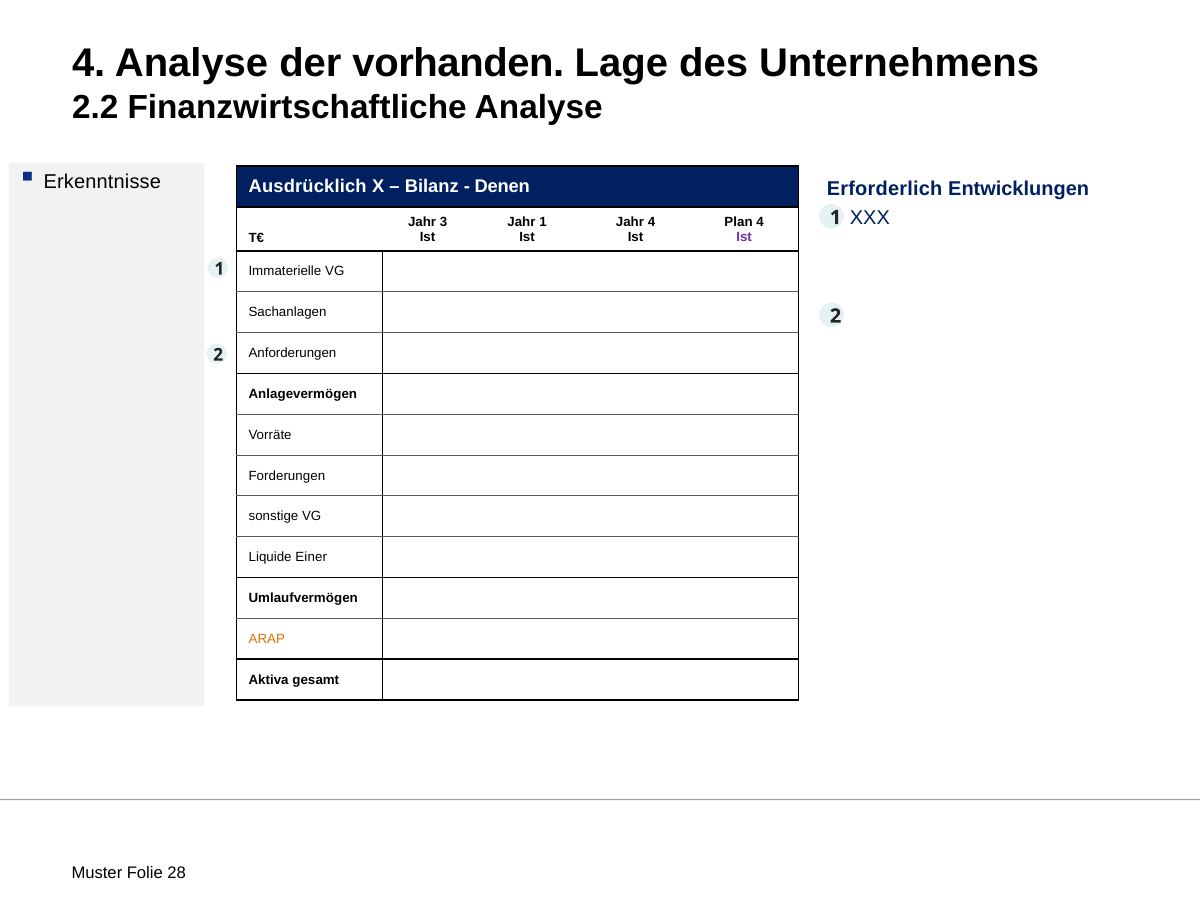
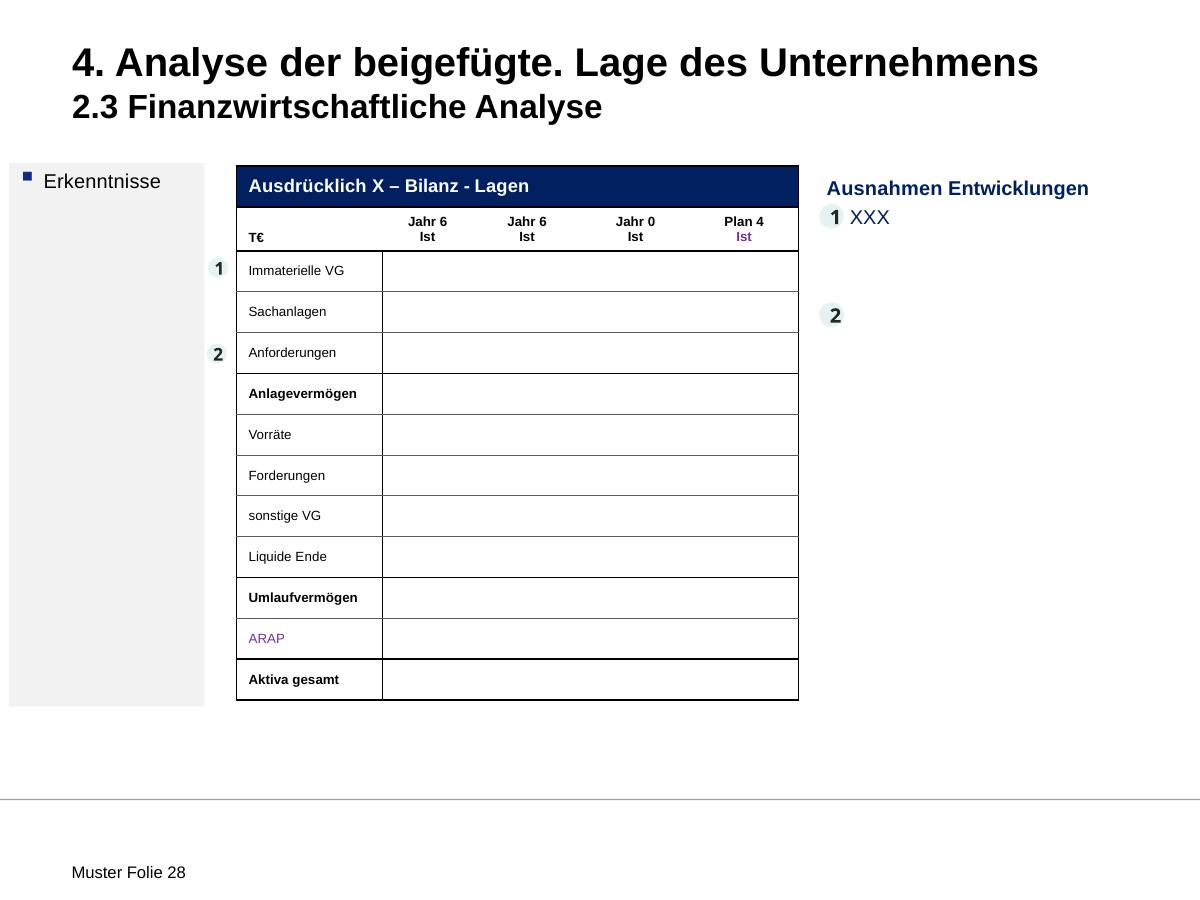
vorhanden: vorhanden -> beigefügte (458, 64)
2.2: 2.2 -> 2.3 (95, 107)
Denen: Denen -> Lagen (502, 187)
Erforderlich: Erforderlich -> Ausnahmen (885, 189)
3: 3 -> 6 (444, 222)
1: 1 -> 6 (543, 222)
Jahr 4: 4 -> 0 (652, 222)
Einer: Einer -> Ende (311, 557)
ARAP colour: orange -> purple (267, 639)
